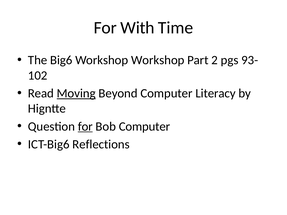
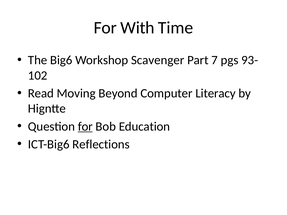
Workshop Workshop: Workshop -> Scavenger (158, 60)
2: 2 -> 7 (215, 60)
Moving underline: present -> none (76, 93)
Bob Computer: Computer -> Education (144, 127)
